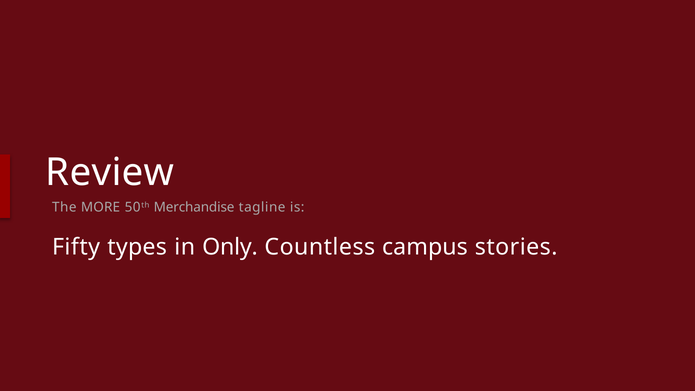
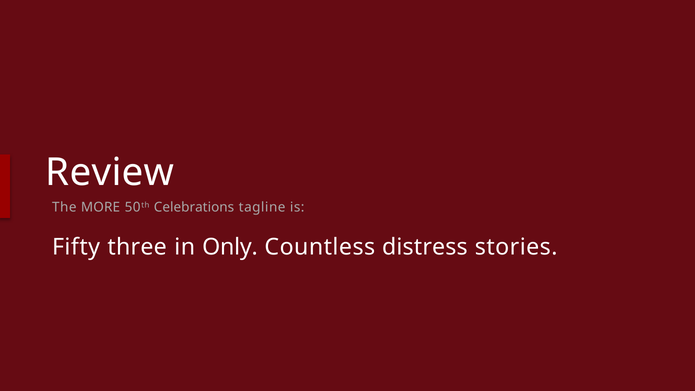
Merchandise: Merchandise -> Celebrations (194, 207)
types: types -> three (137, 247)
campus: campus -> distress (425, 247)
